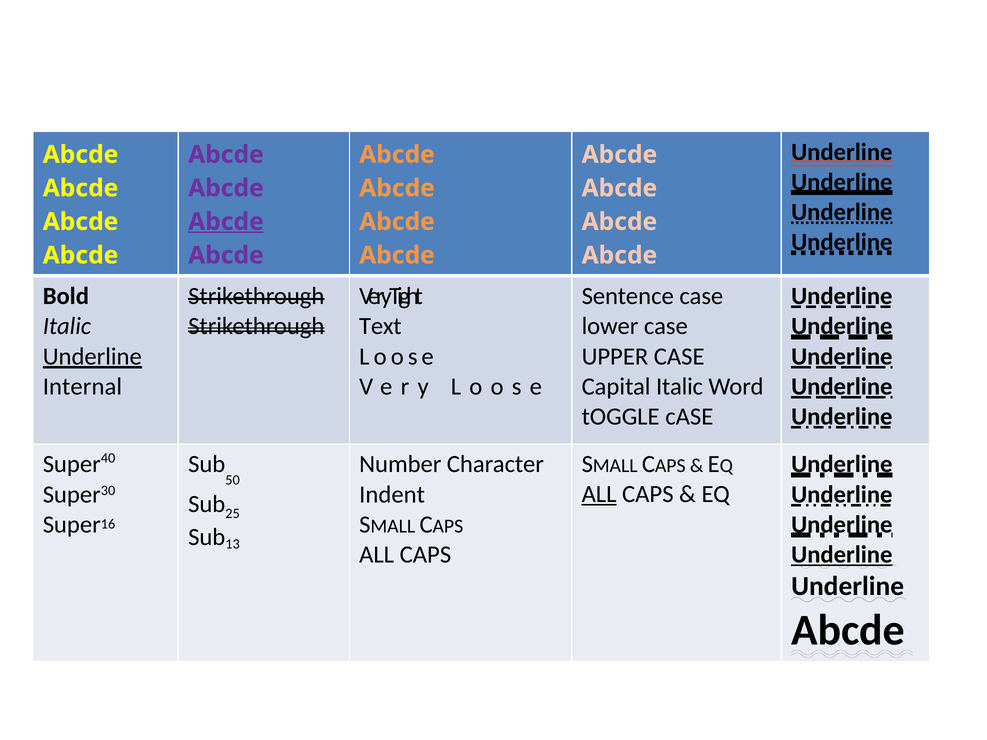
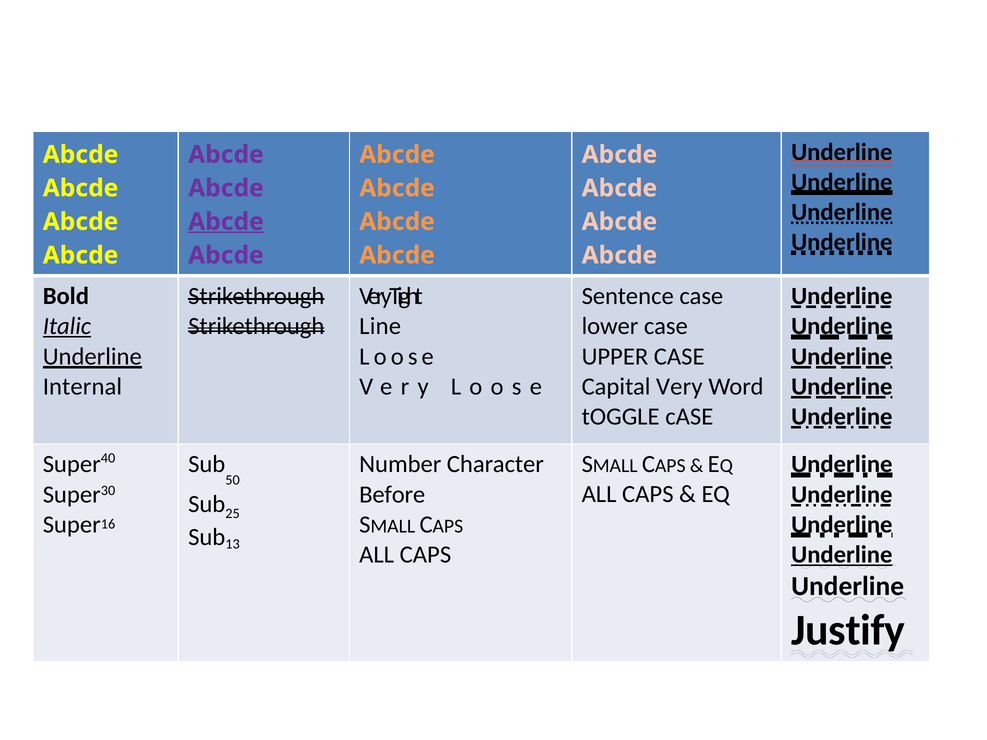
Italic underline: none -> present (67, 326)
Text: Text -> Line (380, 326)
Capital Italic: Italic -> Very (679, 387)
Indent: Indent -> Before (392, 495)
ALL underline: present -> none (599, 494)
Abcde: Abcde -> Justify (848, 630)
